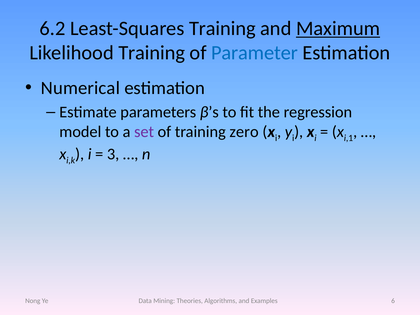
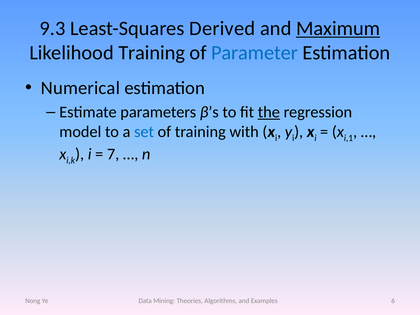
6.2: 6.2 -> 9.3 (53, 28)
Least-Squares Training: Training -> Derived (222, 28)
the underline: none -> present (269, 112)
set colour: purple -> blue (144, 132)
zero: zero -> with (244, 132)
3: 3 -> 7 (113, 154)
